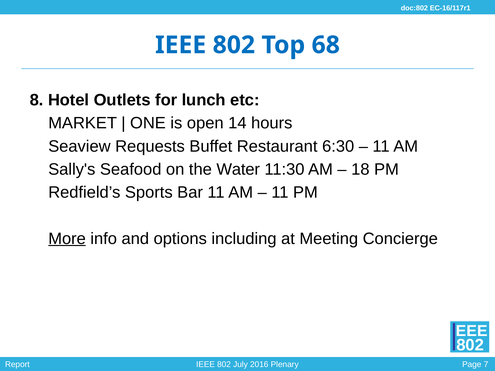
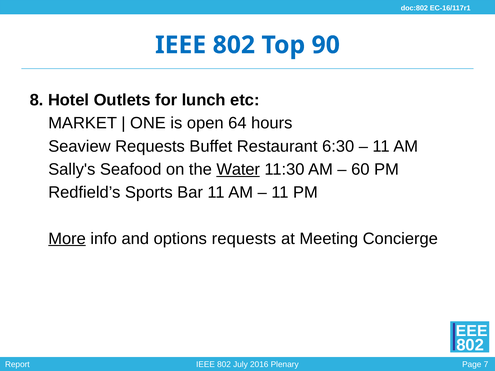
68: 68 -> 90 (326, 45)
14: 14 -> 64 (237, 123)
Water underline: none -> present (238, 169)
18: 18 -> 60 (360, 169)
options including: including -> requests (244, 239)
